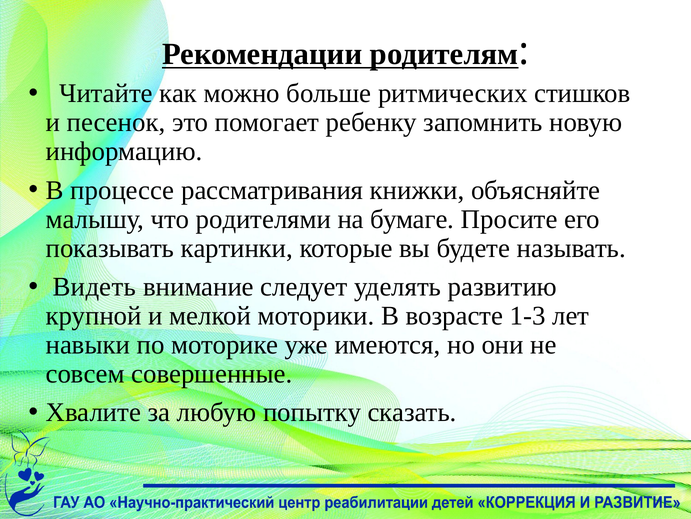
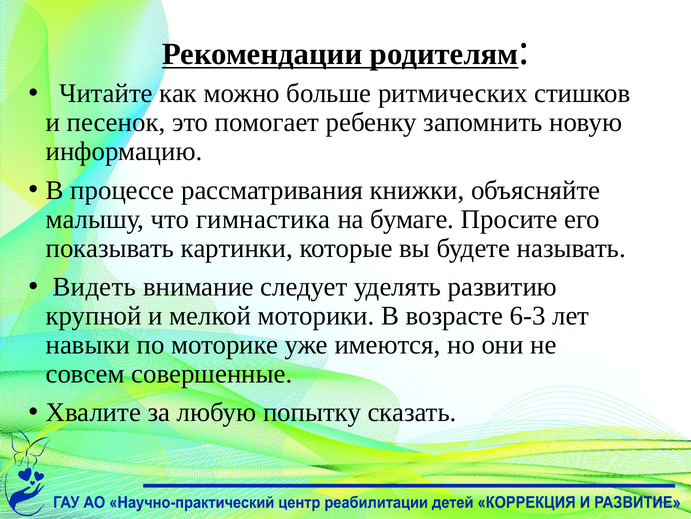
родителями: родителями -> гимнастика (263, 219)
1-3: 1-3 -> 6-3 (528, 315)
